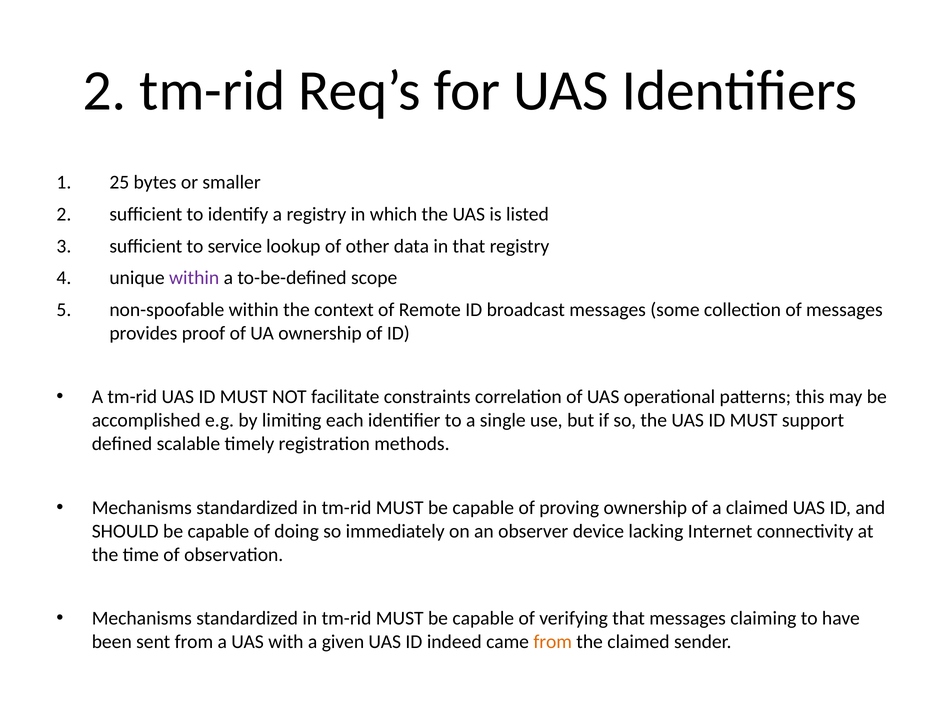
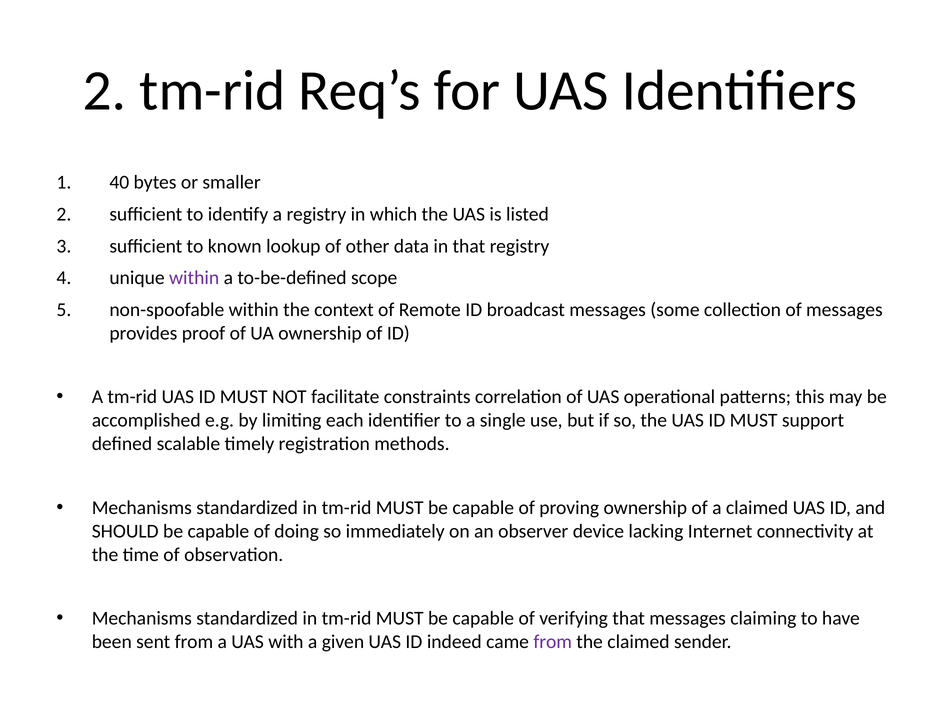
25: 25 -> 40 (119, 183)
service: service -> known (235, 246)
from colour: orange -> purple (553, 643)
